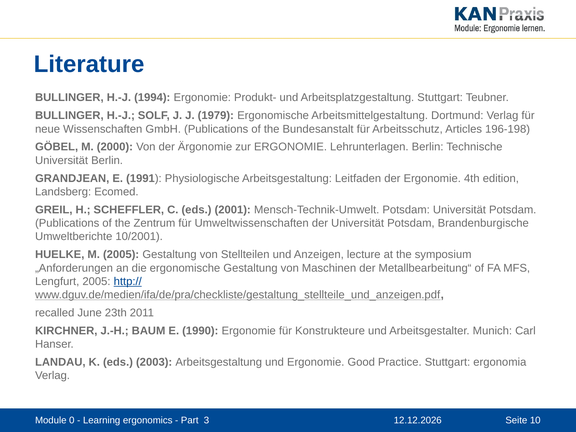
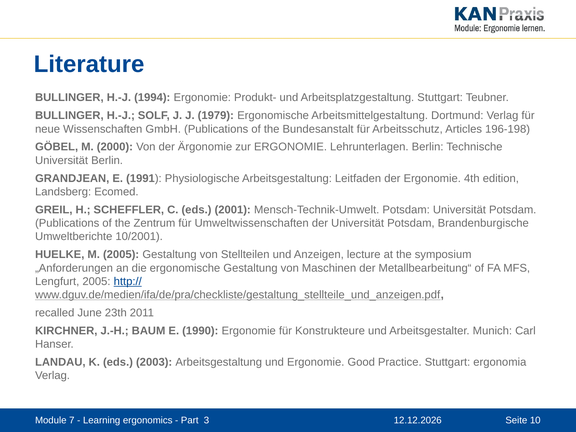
0: 0 -> 7 (72, 420)
